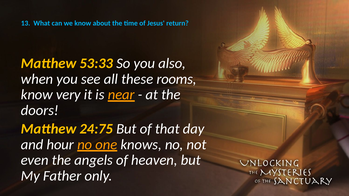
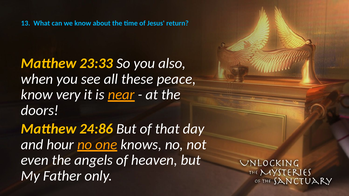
53:33: 53:33 -> 23:33 (96, 63)
rooms: rooms -> peace (176, 79)
24:75: 24:75 -> 24:86 (96, 129)
